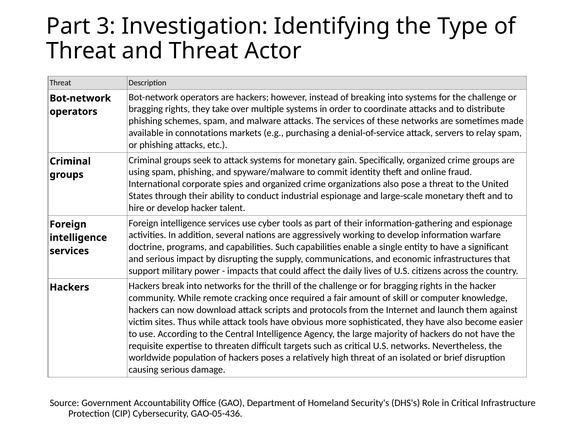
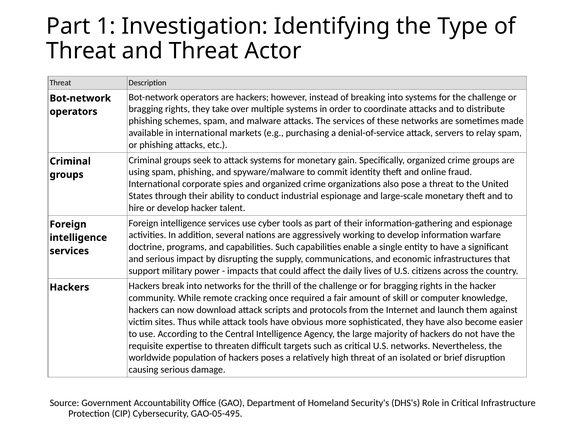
3: 3 -> 1 (106, 26)
in connotations: connotations -> international (201, 133)
GAO-05-436: GAO-05-436 -> GAO-05-495 (217, 414)
